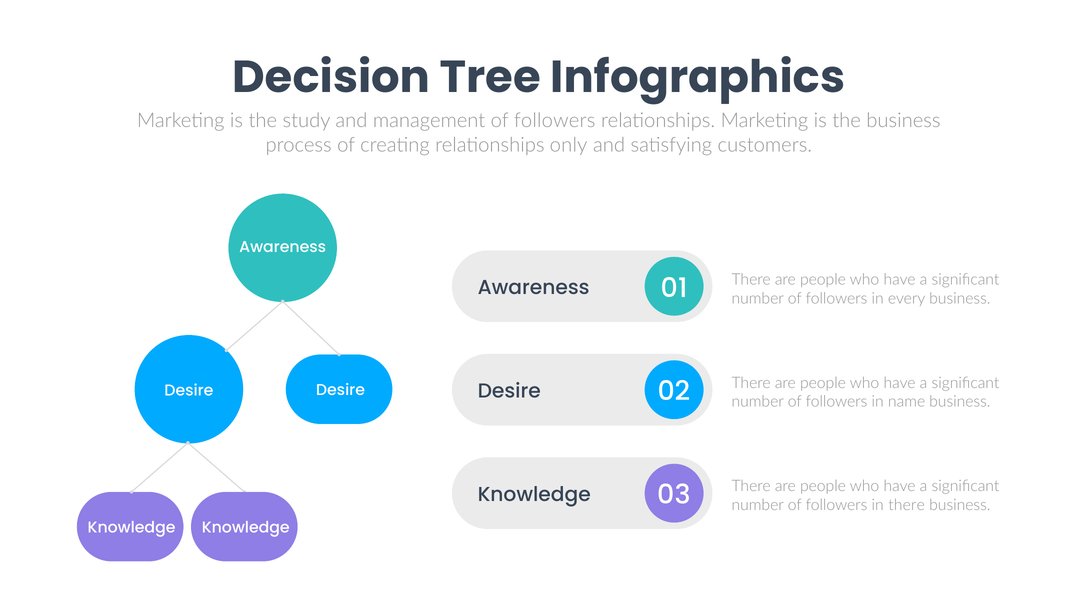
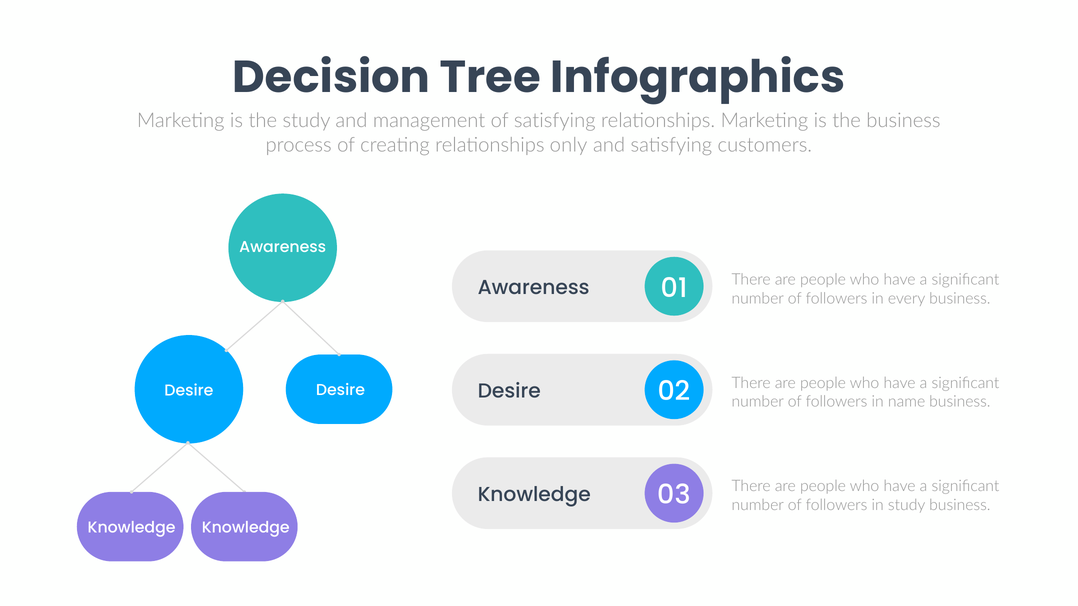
management of followers: followers -> satisfying (555, 121)
in there: there -> study (907, 506)
